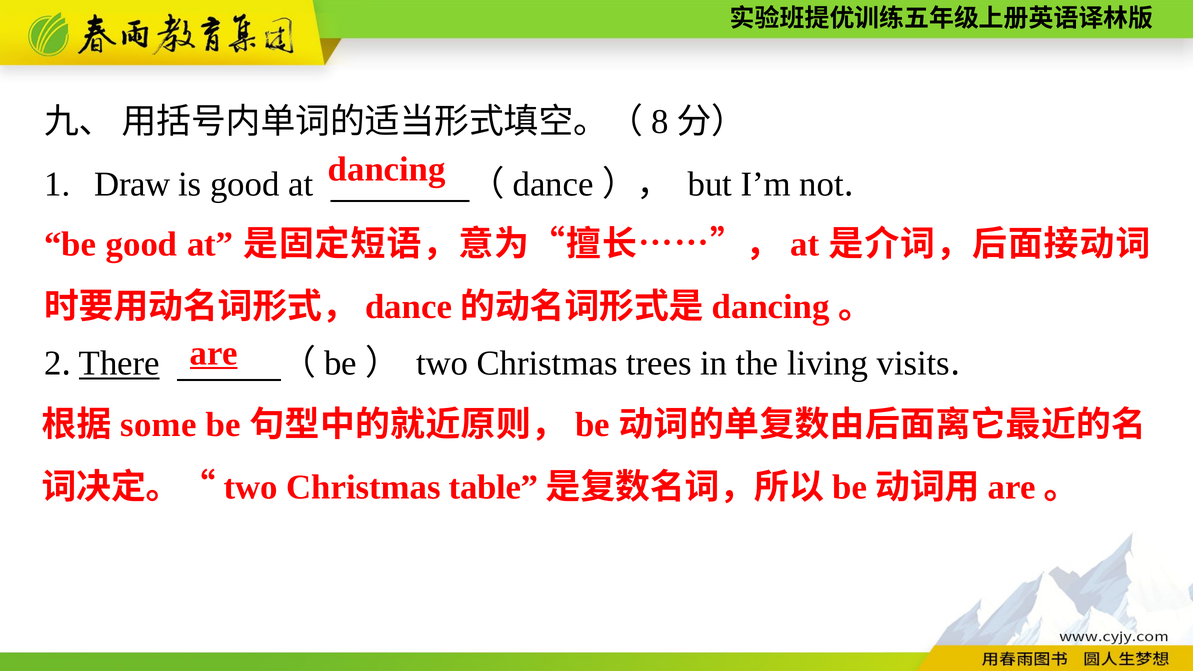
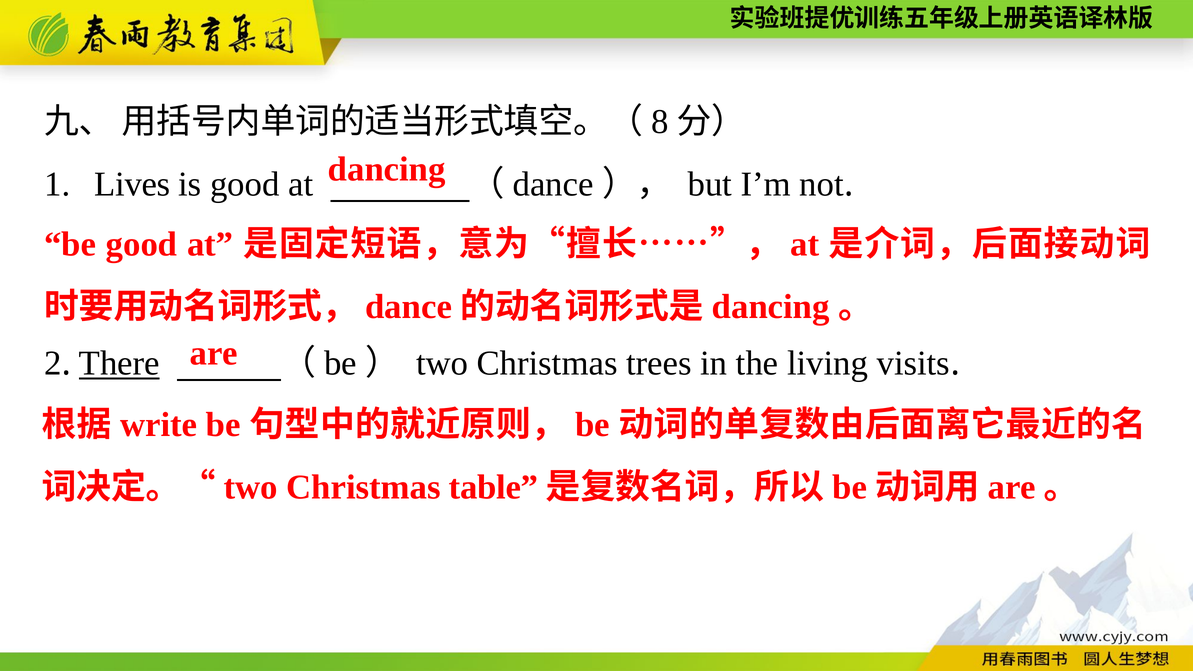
Draw: Draw -> Lives (132, 184)
are underline: present -> none (214, 353)
some: some -> write (159, 425)
